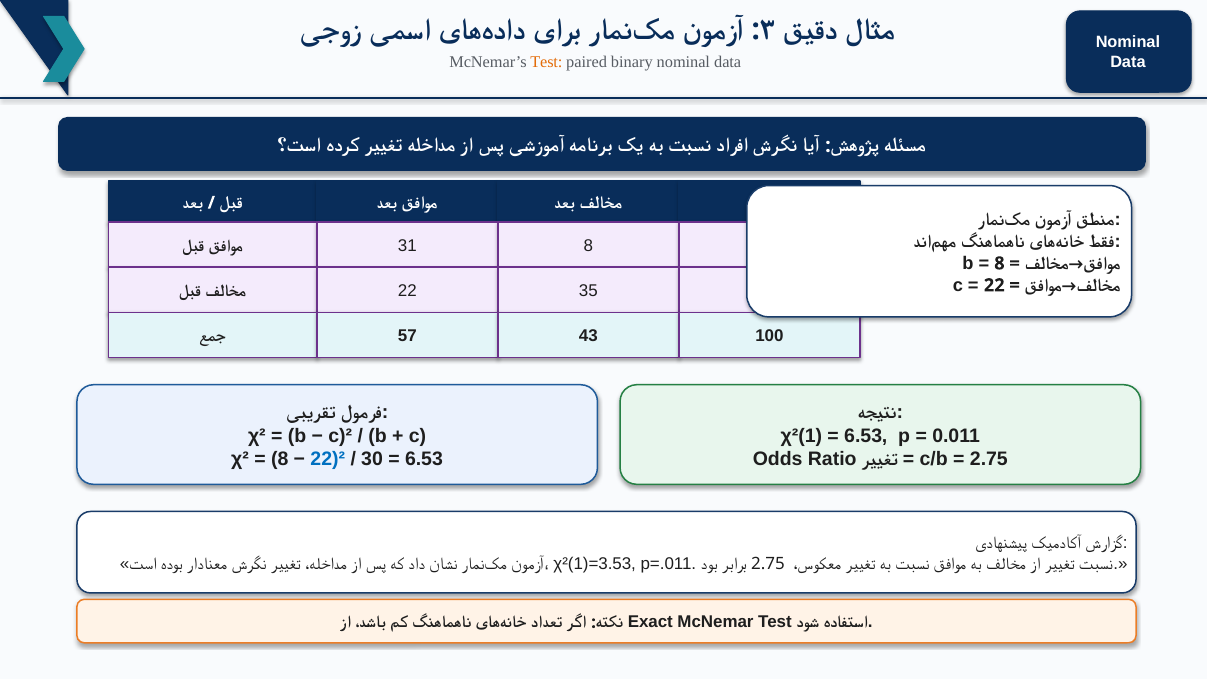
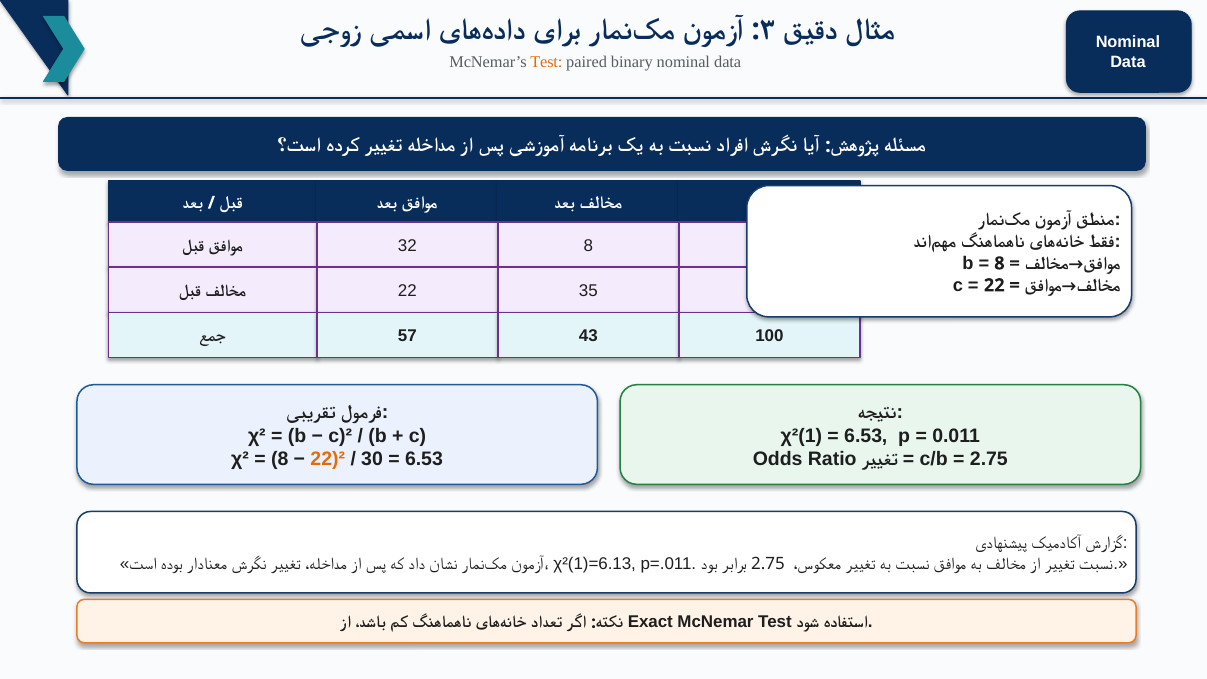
31: 31 -> 32 (407, 246)
22)² colour: blue -> orange (328, 459)
χ²(1)=3.53: χ²(1)=3.53 -> χ²(1)=6.13 (595, 563)
